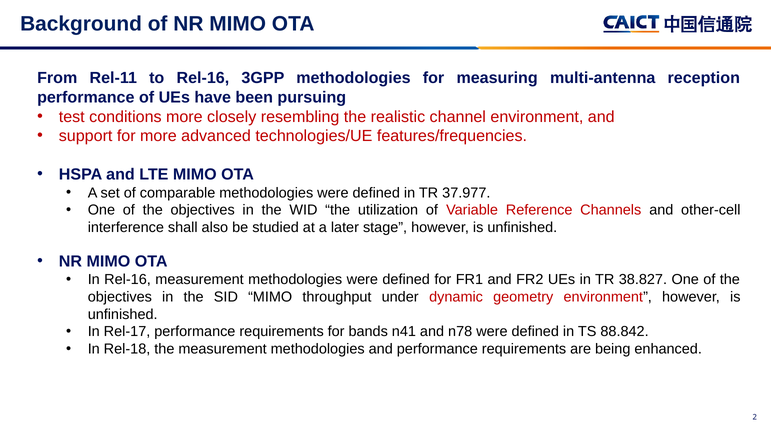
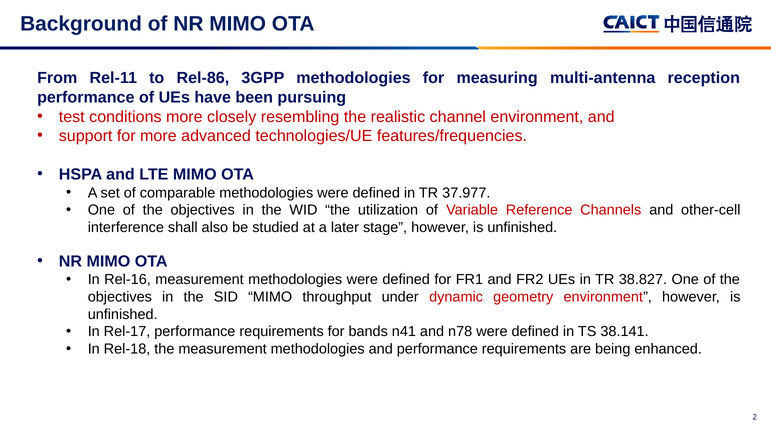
to Rel-16: Rel-16 -> Rel-86 (203, 78)
88.842: 88.842 -> 38.141 (625, 331)
